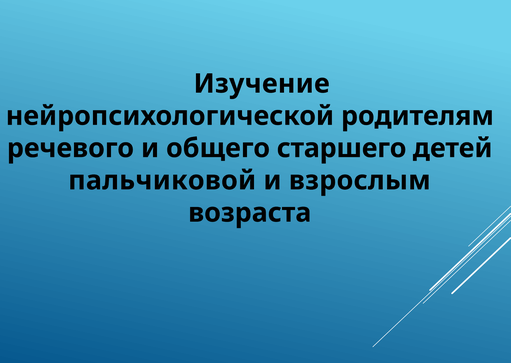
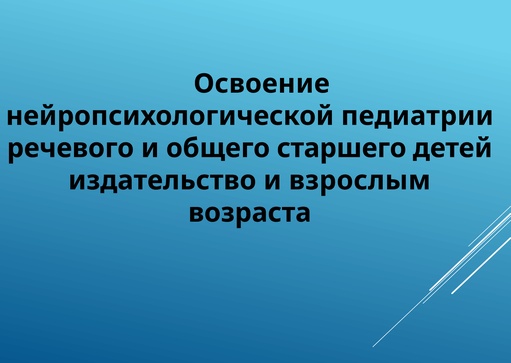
Изучение: Изучение -> Освоение (262, 84)
родителям: родителям -> педиатрии (417, 116)
пальчиковой: пальчиковой -> издательство (162, 181)
